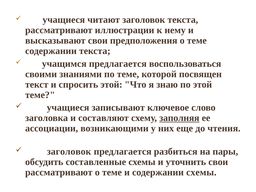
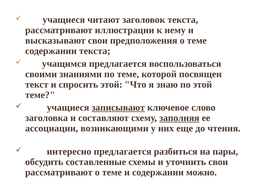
записывают underline: none -> present (118, 108)
заголовок: заголовок -> интересно (69, 152)
содержании схемы: схемы -> можно (201, 172)
